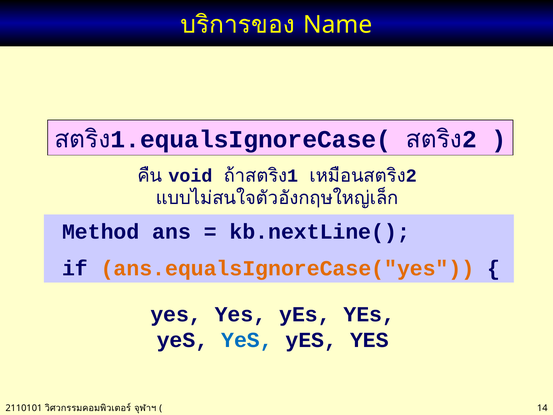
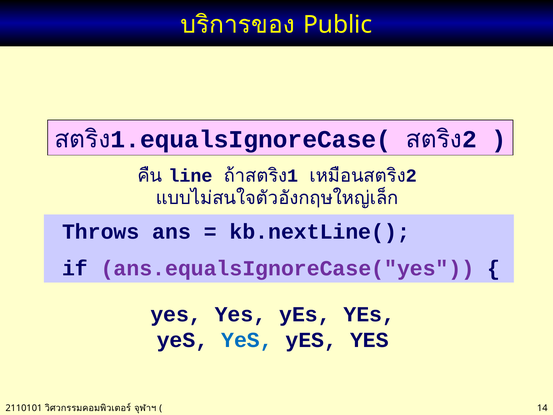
Name: Name -> Public (338, 25)
void: void -> line (191, 176)
Method: Method -> Throws (101, 232)
ans.equalsIgnoreCase("yes colour: orange -> purple (288, 268)
